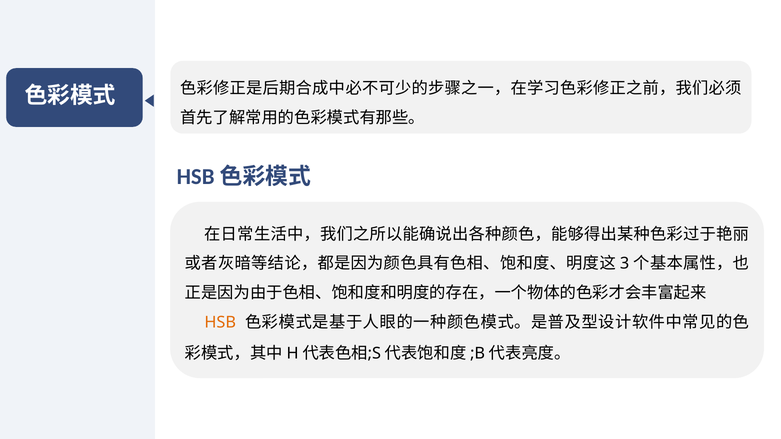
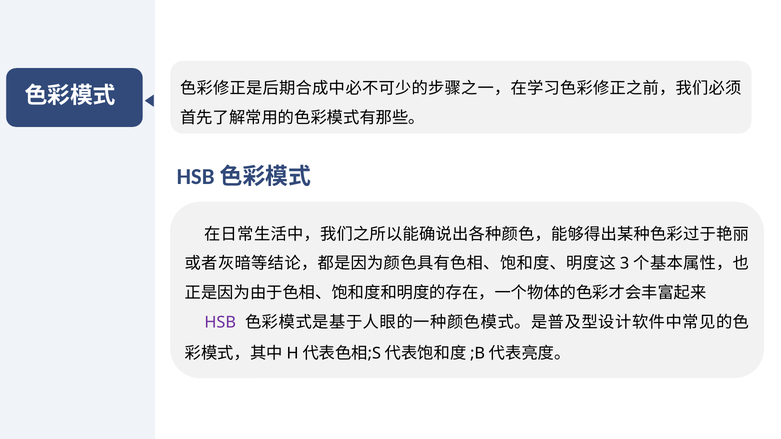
HSB colour: orange -> purple (220, 322)
